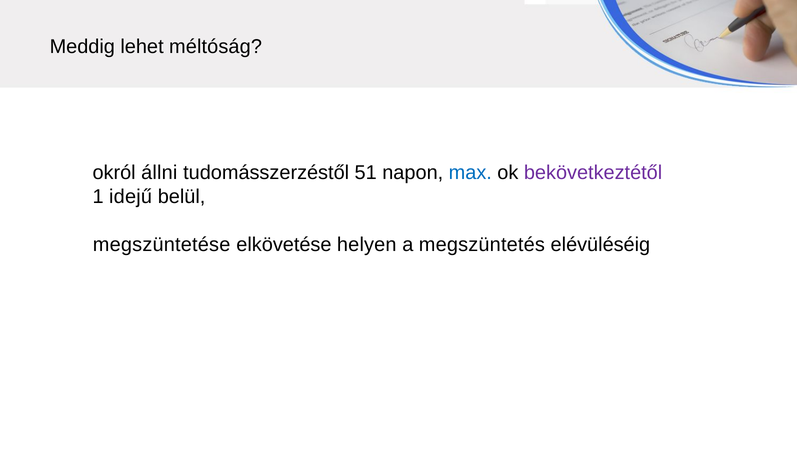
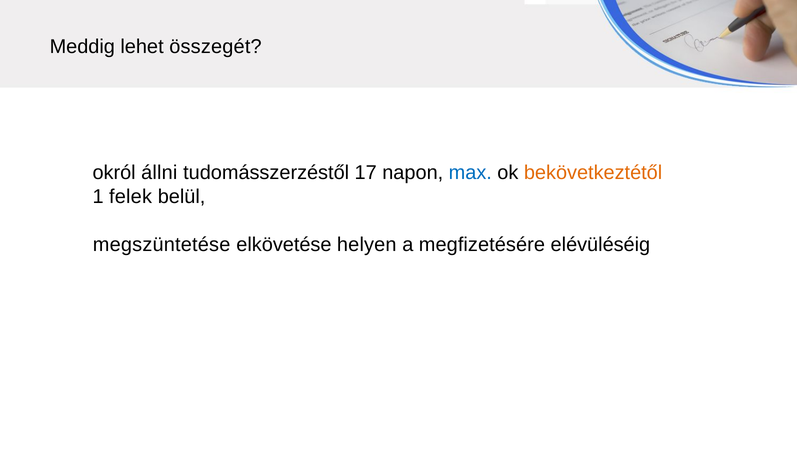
méltóság: méltóság -> összegét (215, 47)
51: 51 -> 17 (366, 172)
bekövetkeztétől colour: purple -> orange (593, 172)
idejű: idejű -> felek (131, 196)
megszüntetés: megszüntetés -> megfizetésére (482, 244)
